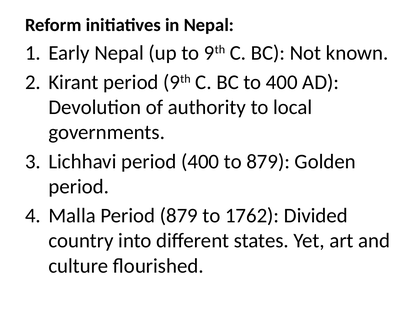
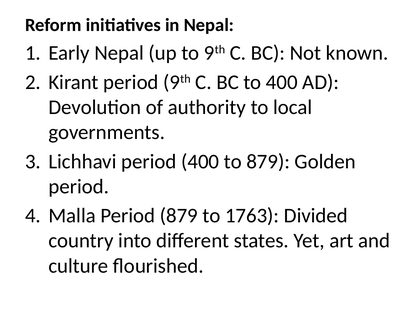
1762: 1762 -> 1763 (252, 216)
